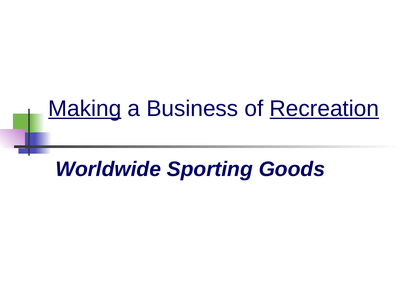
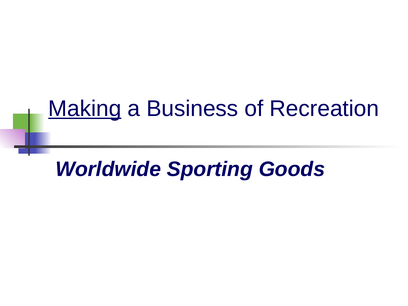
Recreation underline: present -> none (324, 109)
